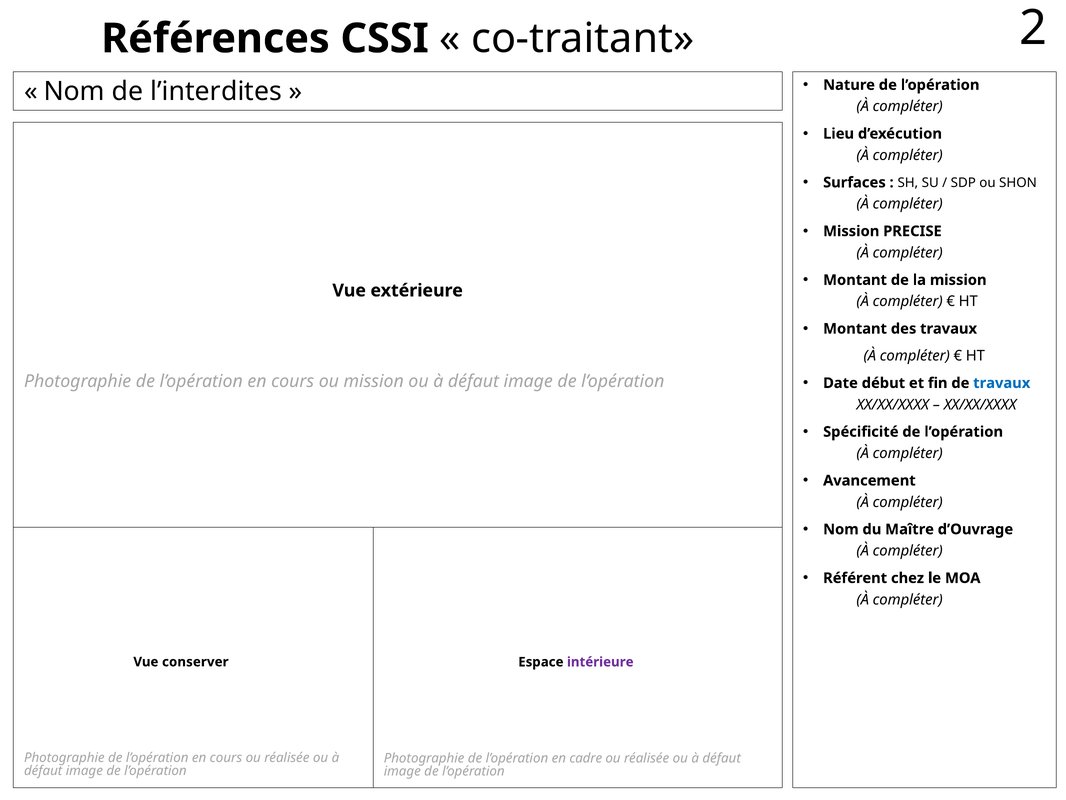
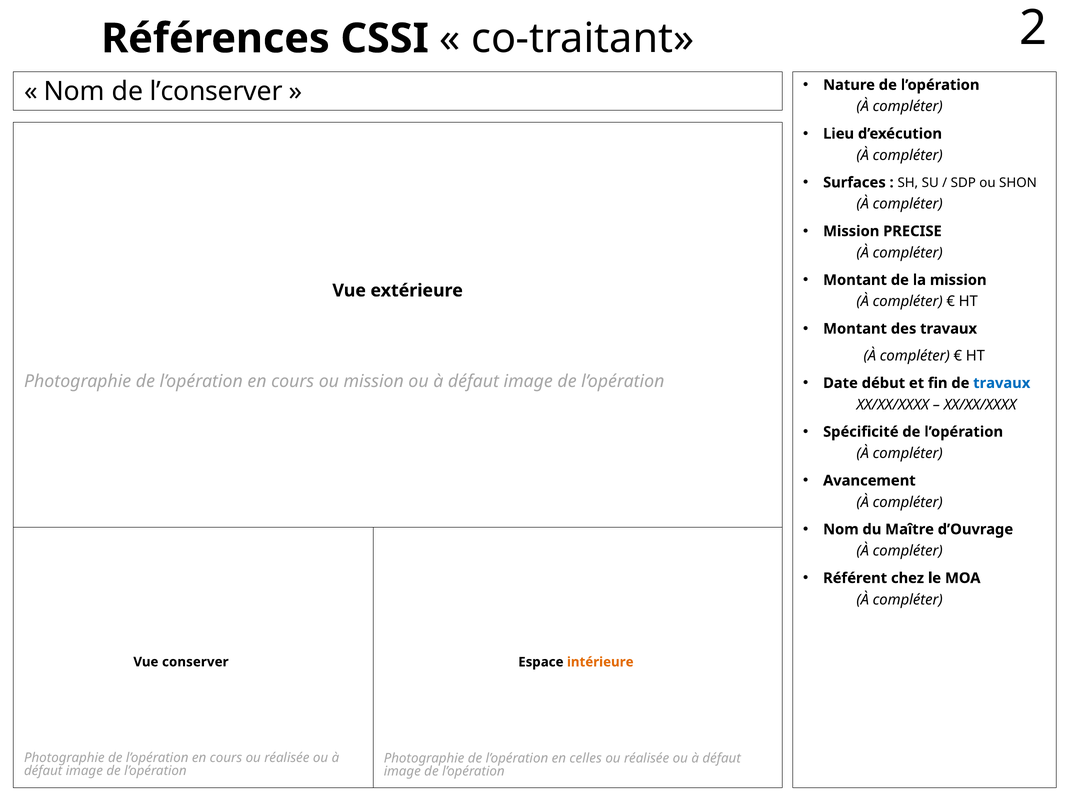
l’interdites: l’interdites -> l’conserver (216, 91)
intérieure colour: purple -> orange (600, 662)
cadre: cadre -> celles (586, 758)
